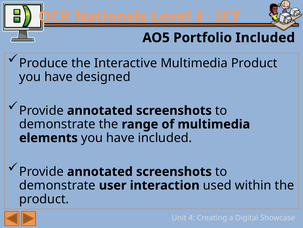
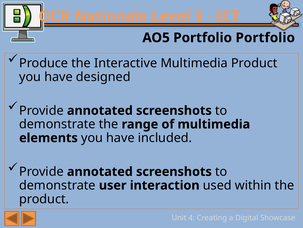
Portfolio Included: Included -> Portfolio (265, 38)
